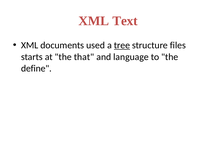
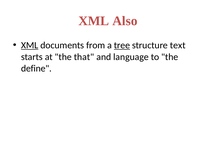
Text: Text -> Also (125, 21)
XML underline: none -> present (30, 45)
used: used -> from (96, 45)
files: files -> text (178, 45)
